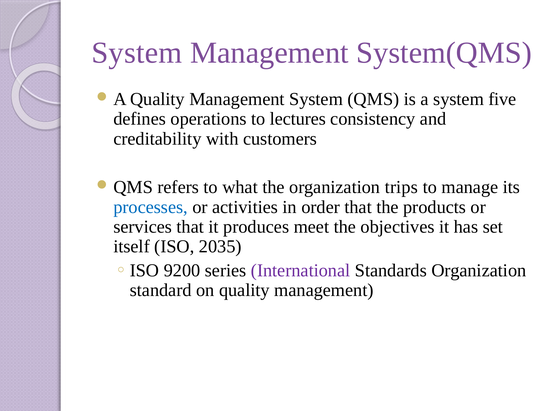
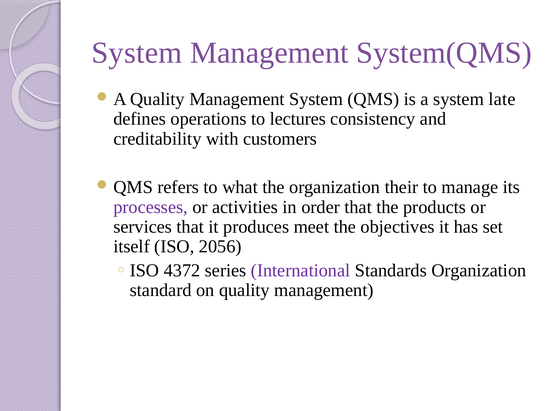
five: five -> late (502, 99)
trips: trips -> their (401, 187)
processes colour: blue -> purple (151, 207)
2035: 2035 -> 2056 (220, 246)
9200: 9200 -> 4372 (182, 270)
